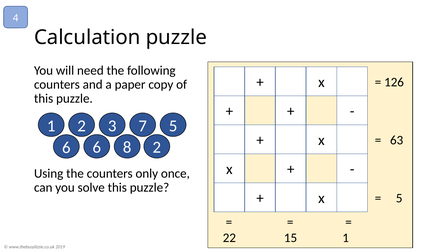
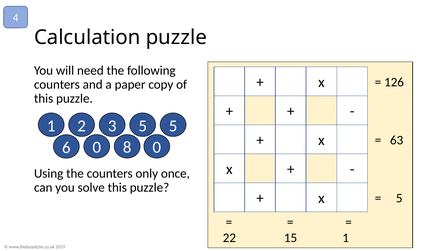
1 7: 7 -> 5 (143, 126)
6 6: 6 -> 0 (97, 147)
8 2: 2 -> 0 (157, 147)
